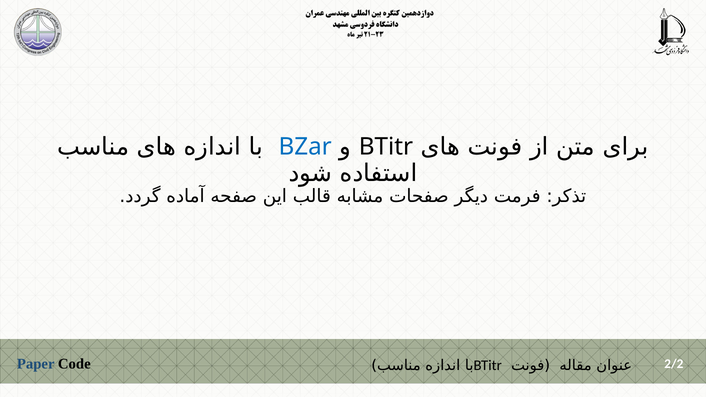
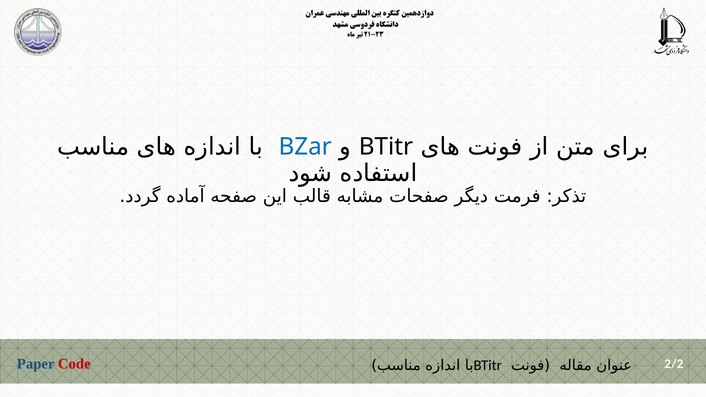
Code colour: black -> red (74, 364)
